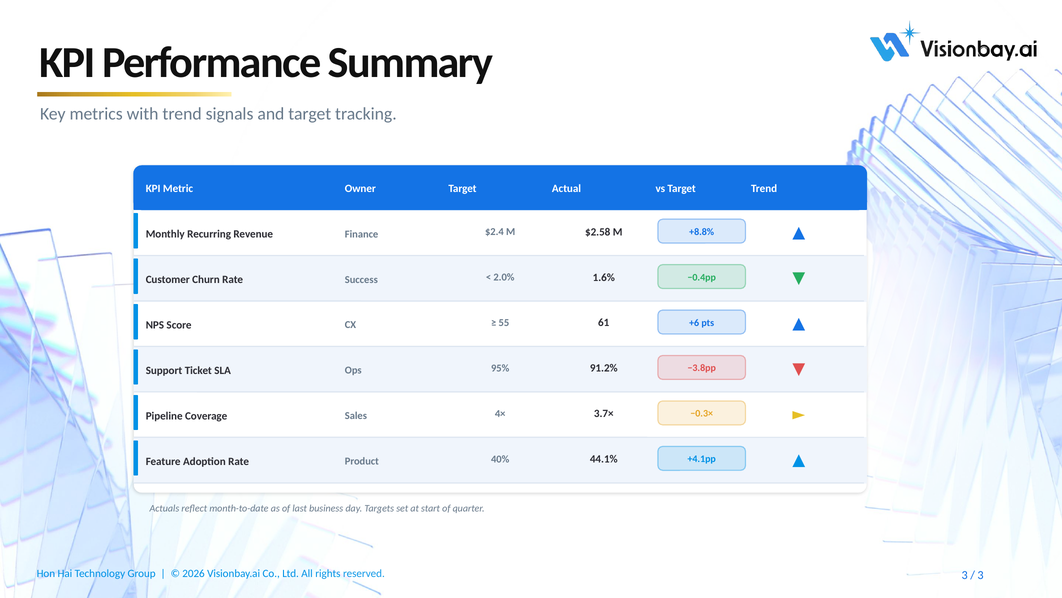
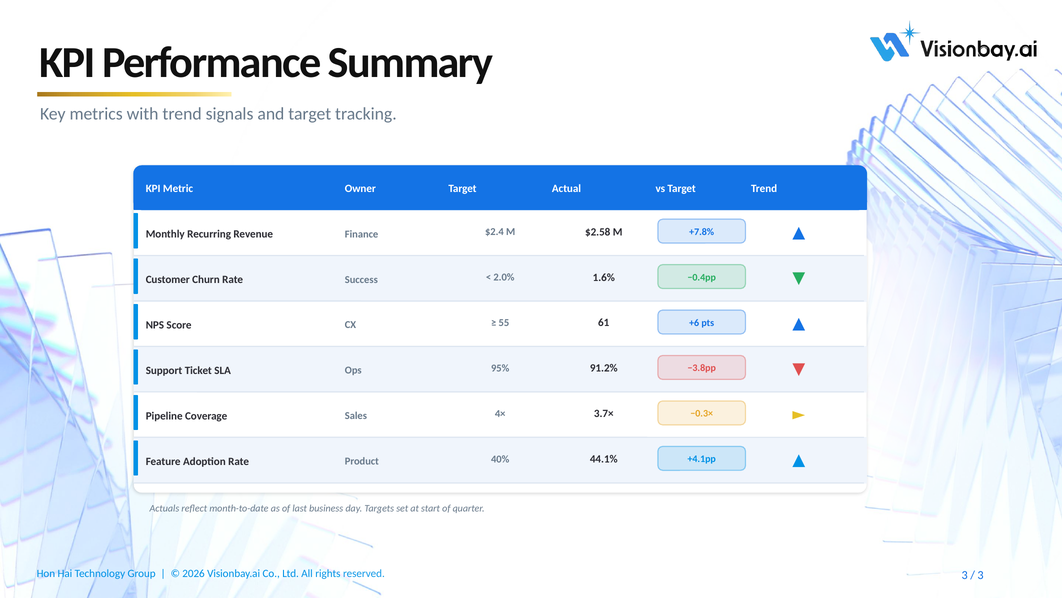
+8.8%: +8.8% -> +7.8% (702, 232)
